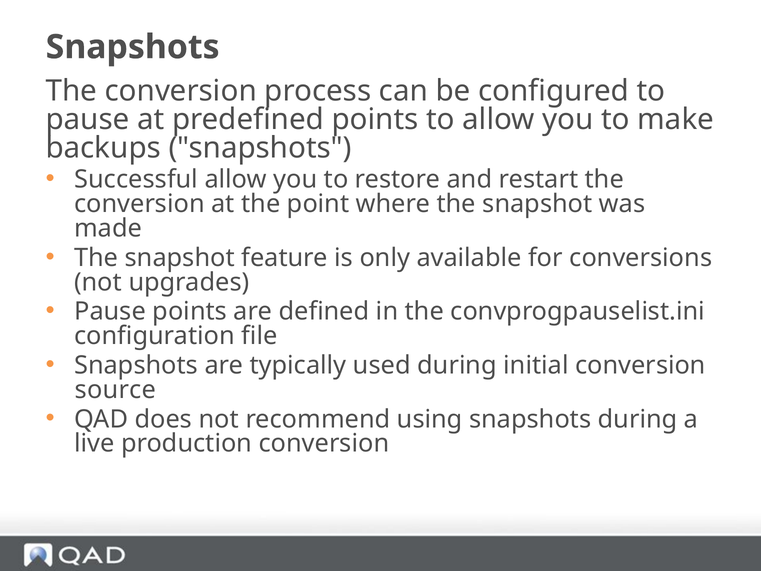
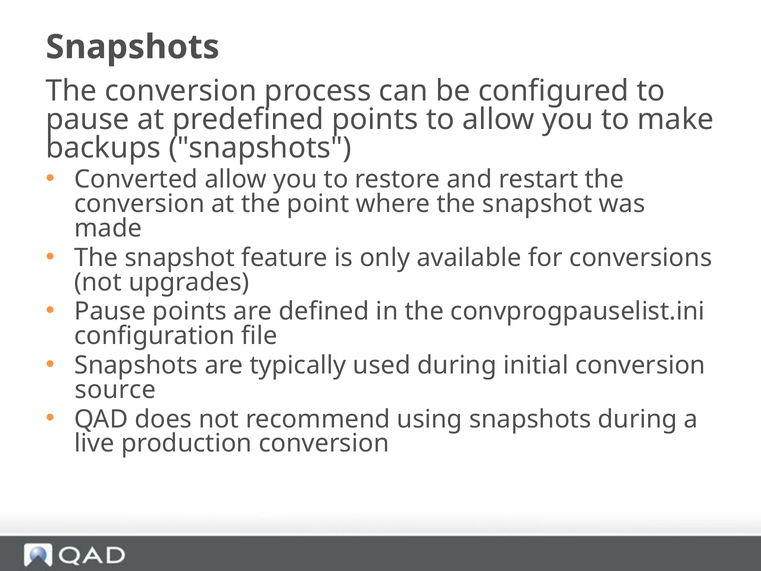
Successful: Successful -> Converted (136, 180)
